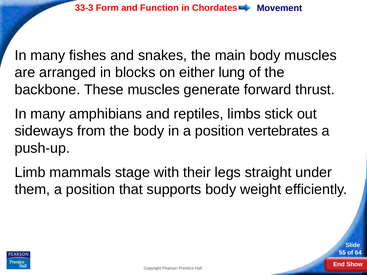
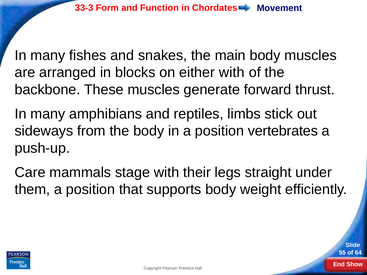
either lung: lung -> with (232, 73)
Limb: Limb -> Care (30, 172)
